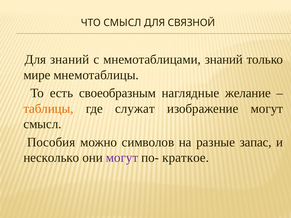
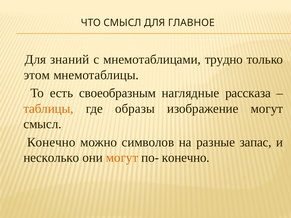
СВЯЗНОЙ: СВЯЗНОЙ -> ГЛАВНОЕ (191, 23)
мнемотаблицами знаний: знаний -> трудно (224, 60)
мире: мире -> этом (37, 75)
желание: желание -> рассказа (248, 93)
служат: служат -> образы (135, 109)
Пособия: Пособия -> Конечно (51, 142)
могут colour: purple -> orange (122, 158)
по- краткое: краткое -> конечно (186, 158)
